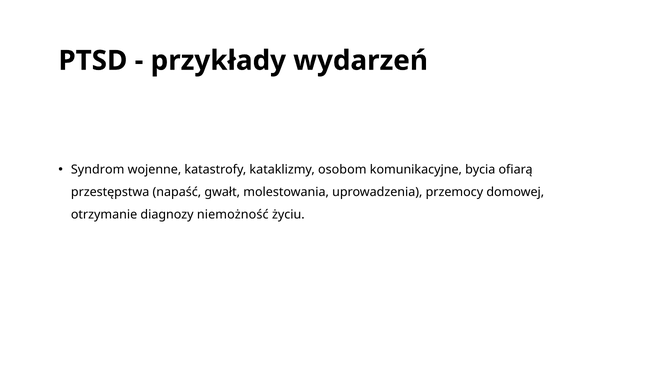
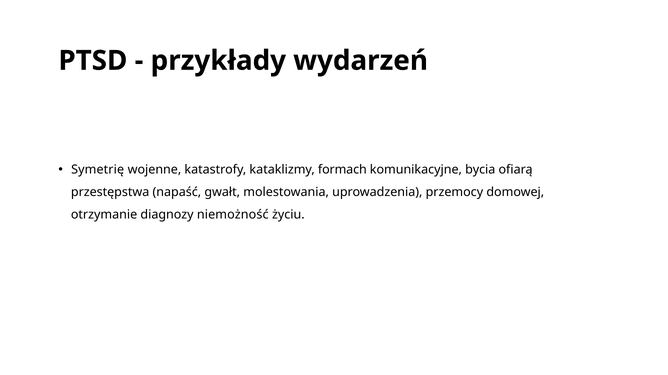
Syndrom: Syndrom -> Symetrię (98, 170)
osobom: osobom -> formach (342, 170)
